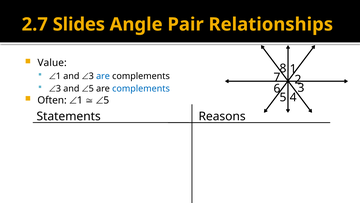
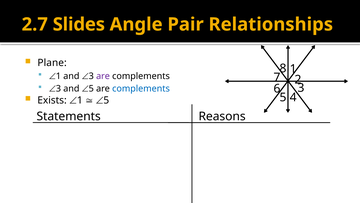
Value: Value -> Plane (52, 63)
are colour: blue -> purple (103, 76)
Often: Often -> Exists (52, 100)
